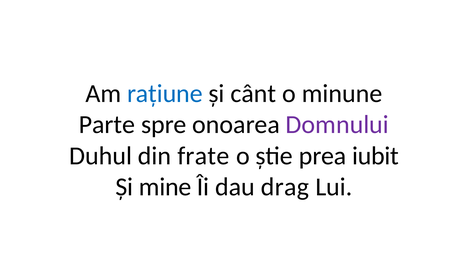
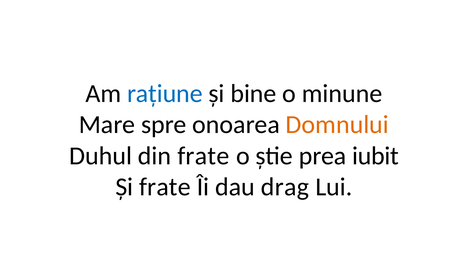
cânt: cânt -> bine (253, 94)
Parte: Parte -> Mare (107, 125)
Domnului colour: purple -> orange (337, 125)
Și mine: mine -> frate (165, 187)
